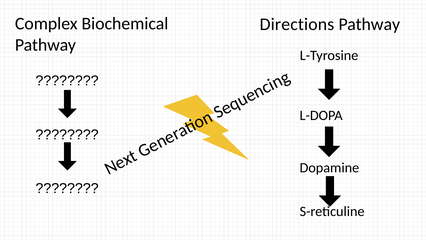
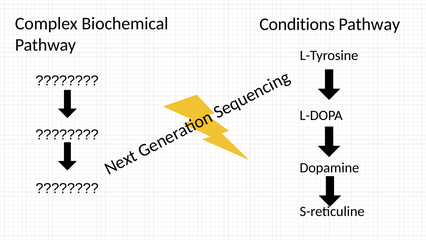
Directions: Directions -> Conditions (297, 24)
